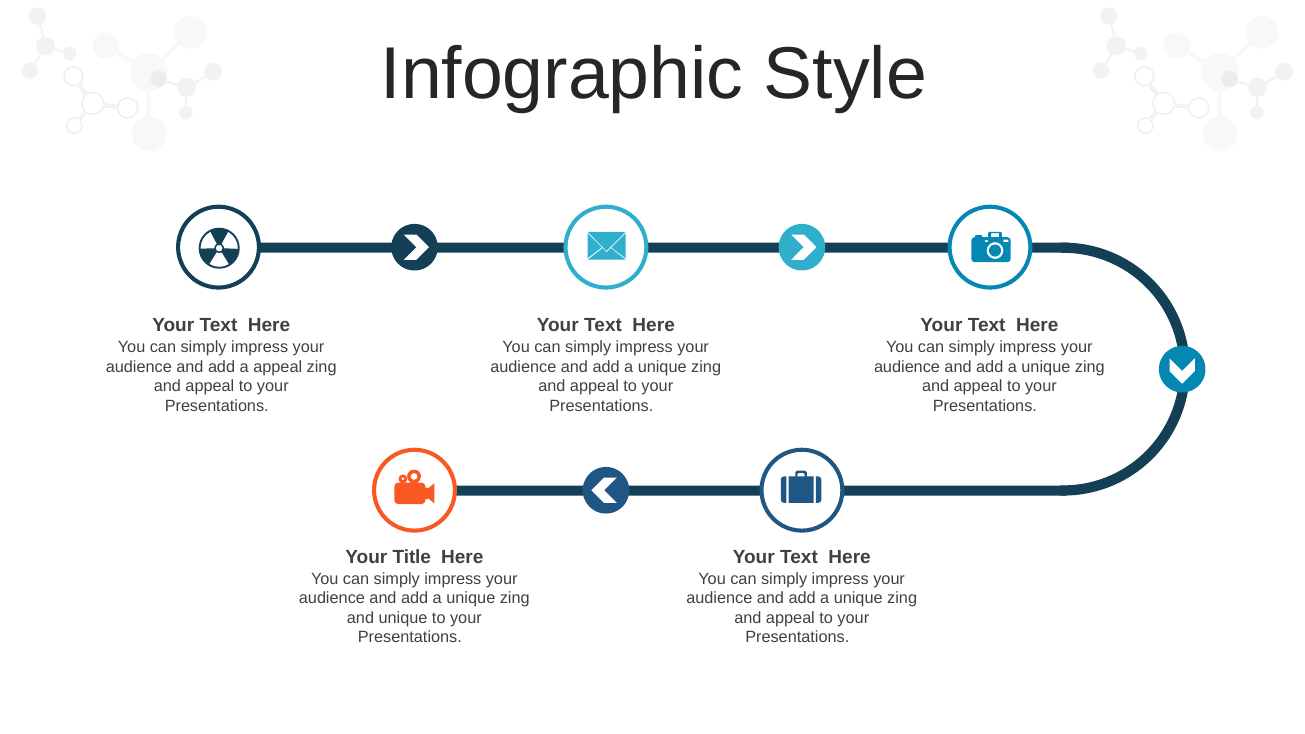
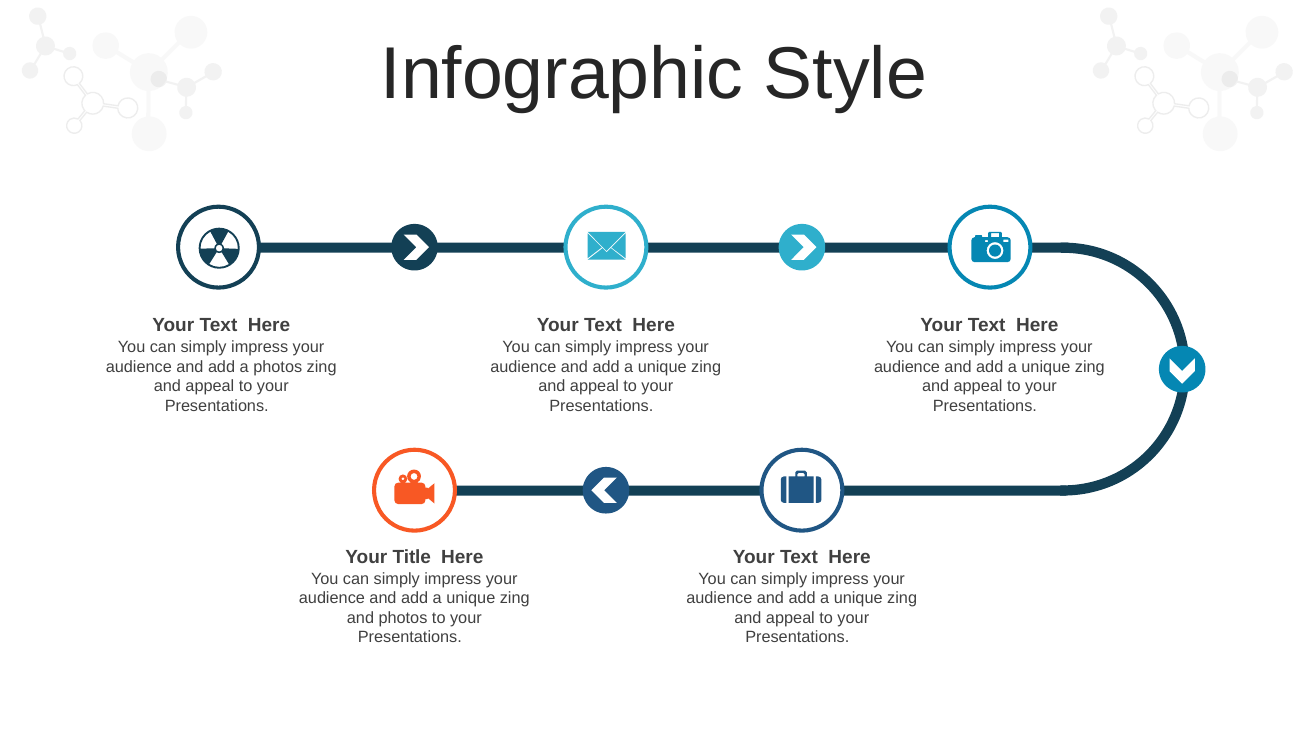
a appeal: appeal -> photos (278, 367)
and unique: unique -> photos (403, 618)
